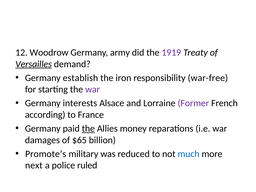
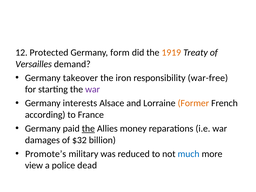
Woodrow: Woodrow -> Protected (49, 53)
army: army -> form (120, 53)
1919 colour: purple -> orange (171, 53)
Versailles underline: present -> none (34, 64)
establish: establish -> takeover (80, 78)
Former colour: purple -> orange (193, 103)
$65: $65 -> $32 (79, 140)
next: next -> view (34, 165)
ruled: ruled -> dead (87, 165)
